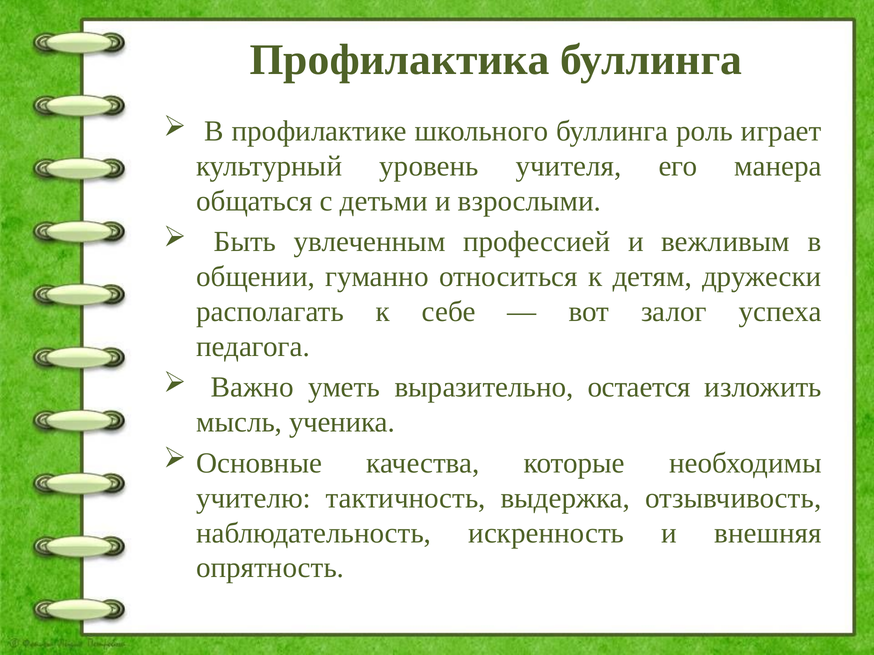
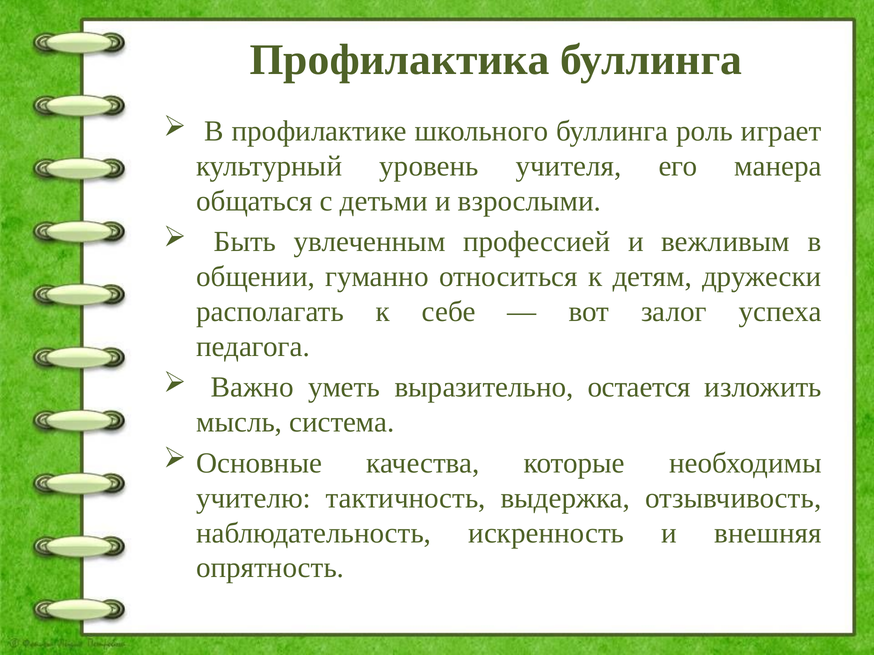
ученика: ученика -> система (342, 423)
